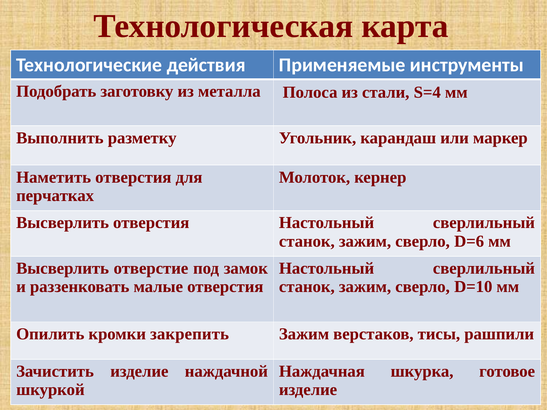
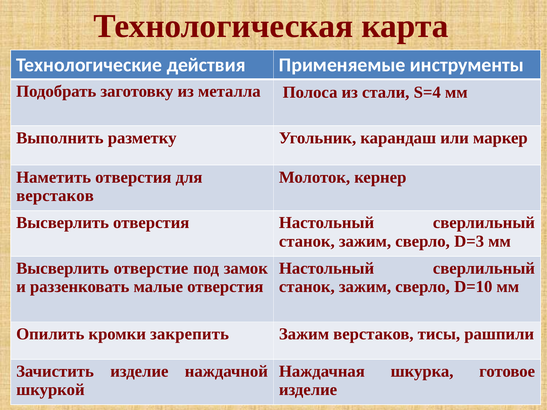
перчатках: перчатках -> верстаков (55, 196)
D=6: D=6 -> D=3 (469, 241)
